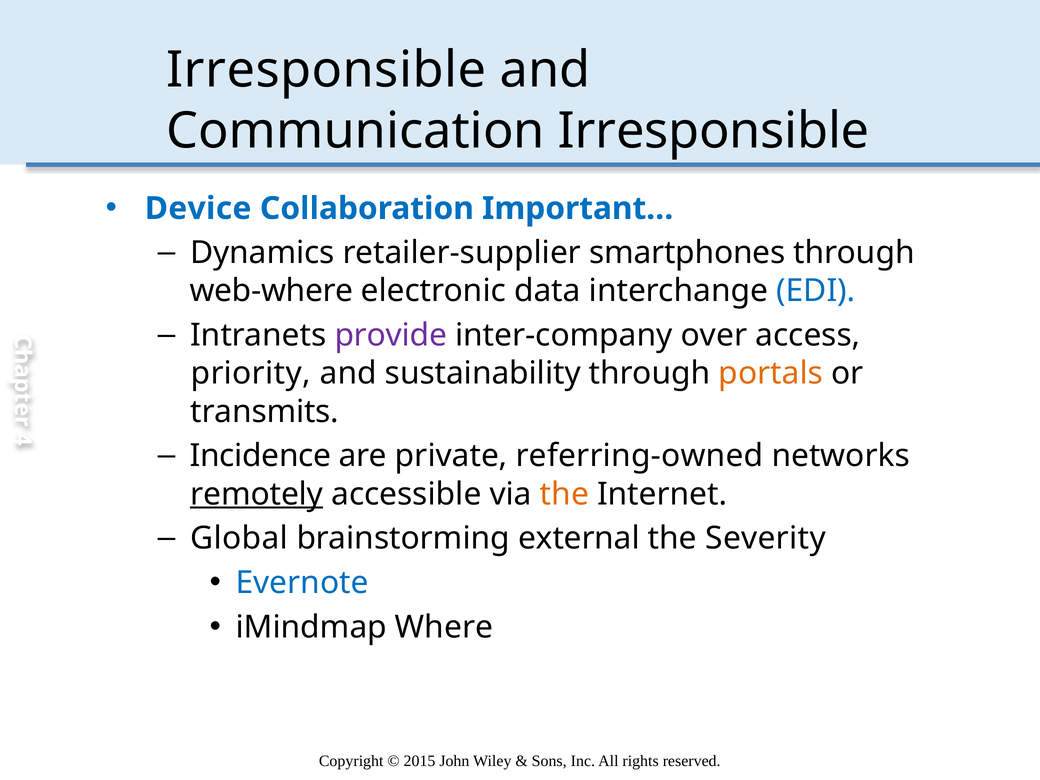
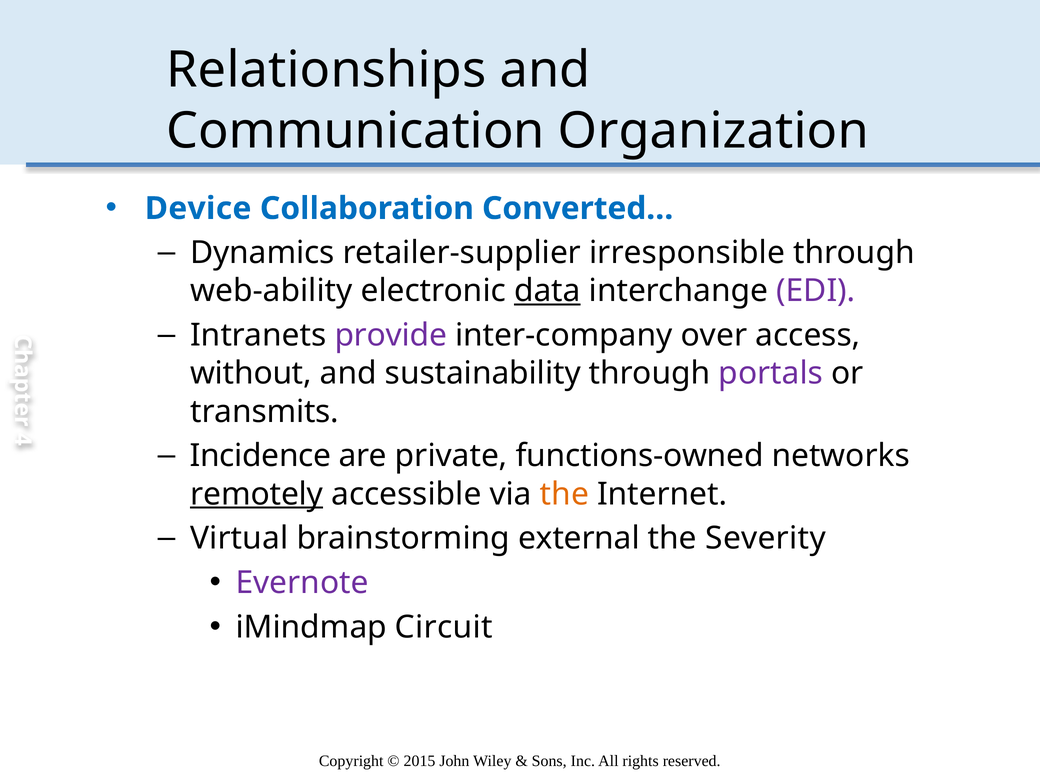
Irresponsible: Irresponsible -> Relationships (326, 70)
Communication Irresponsible: Irresponsible -> Organization (713, 131)
Important…: Important… -> Converted… (578, 208)
smartphones: smartphones -> irresponsible (687, 253)
web-where: web-where -> web-ability (271, 291)
data underline: none -> present (547, 291)
EDI colour: blue -> purple (816, 291)
priority: priority -> without (251, 373)
portals colour: orange -> purple (771, 373)
referring-owned: referring-owned -> functions-owned (640, 456)
Global: Global -> Virtual (239, 538)
Evernote colour: blue -> purple (302, 583)
Where: Where -> Circuit (444, 627)
